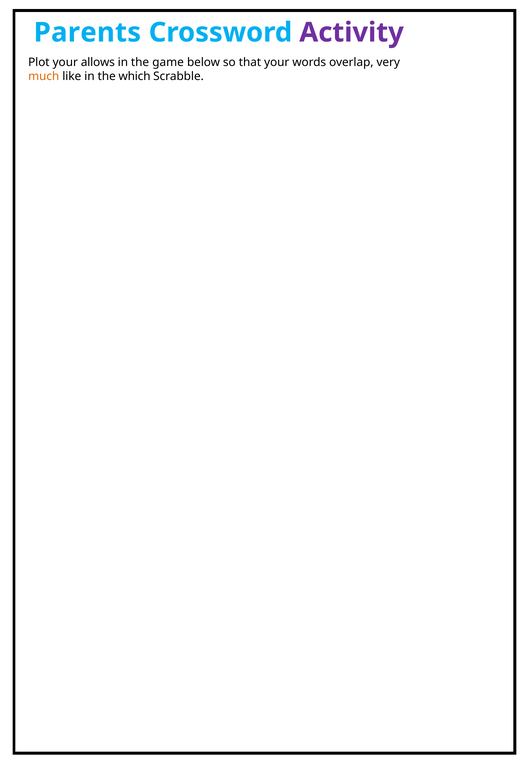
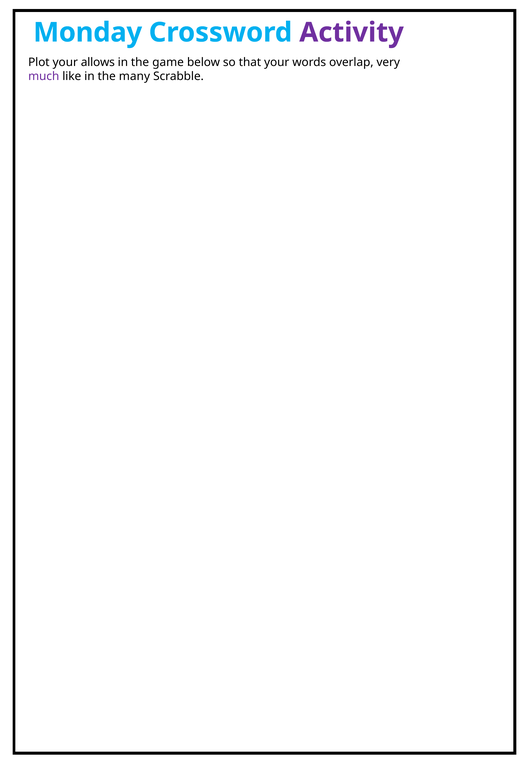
Parents: Parents -> Monday (88, 32)
much colour: orange -> purple (44, 76)
which: which -> many (134, 76)
